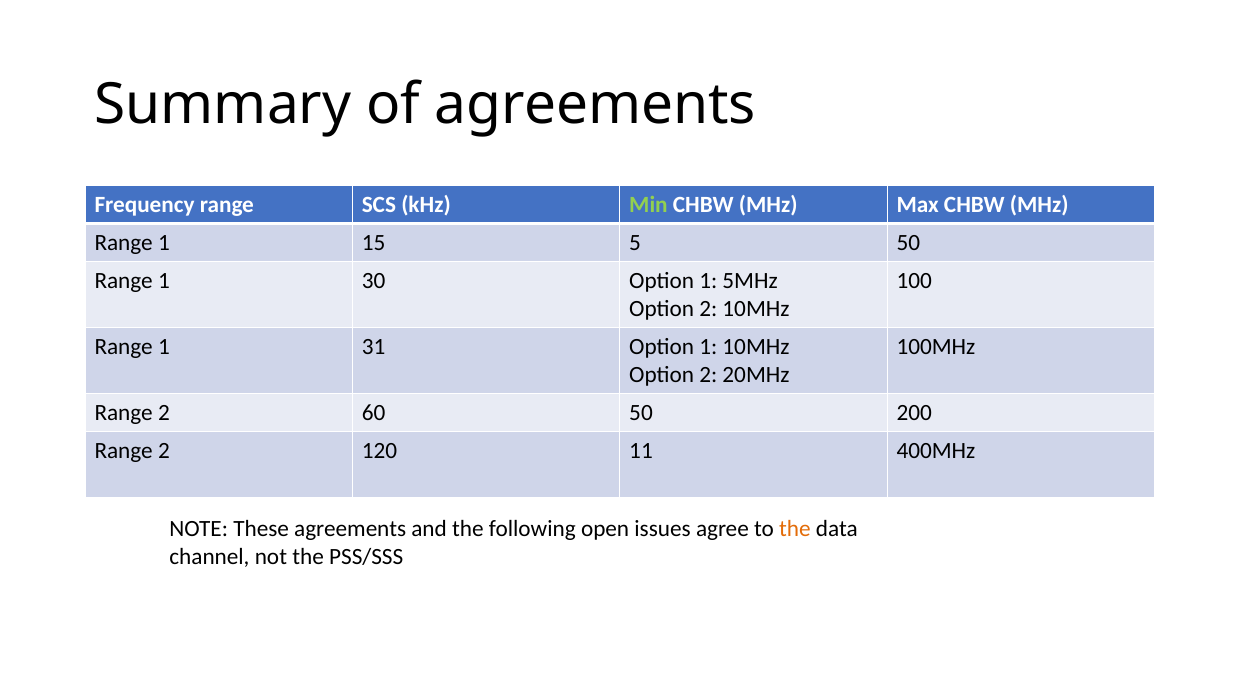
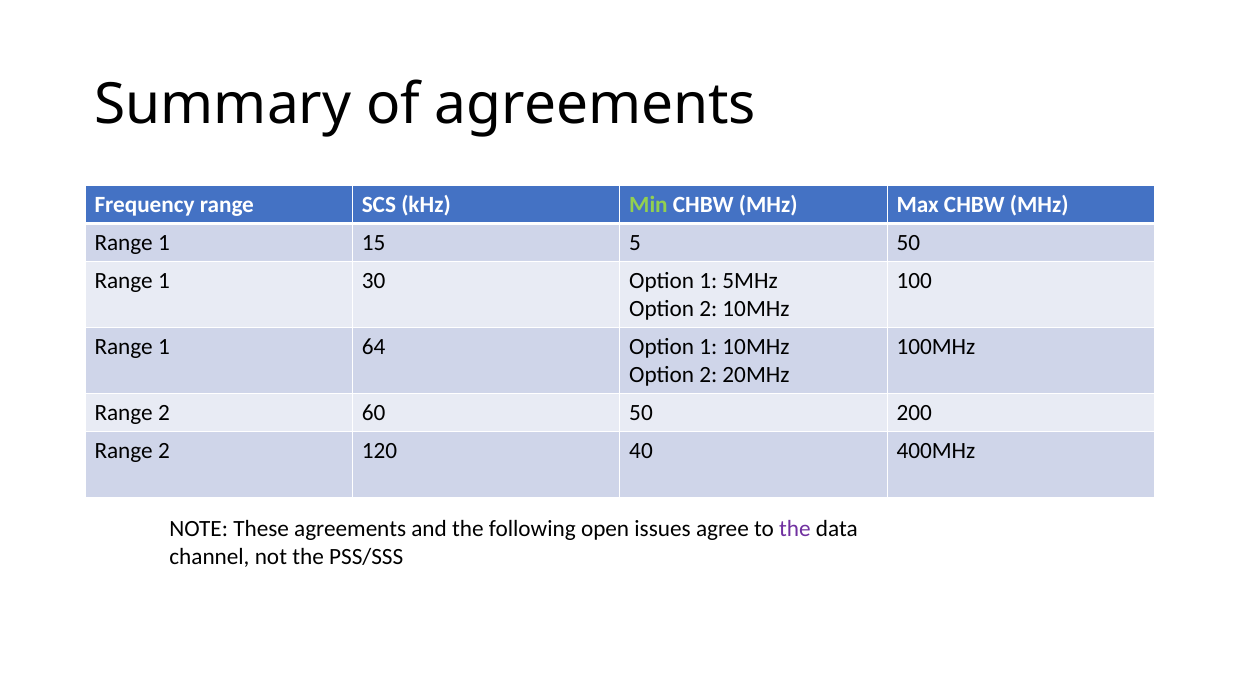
31: 31 -> 64 (374, 346)
11: 11 -> 40 (641, 450)
the colour: orange -> purple (795, 528)
